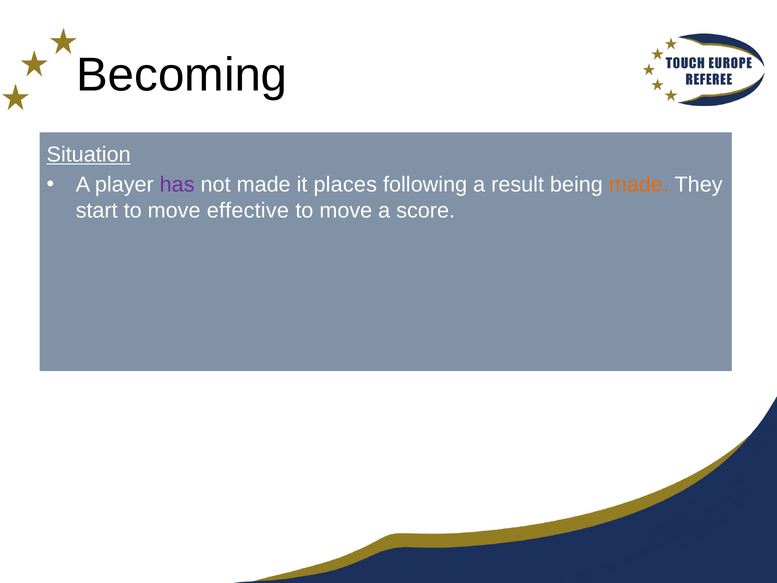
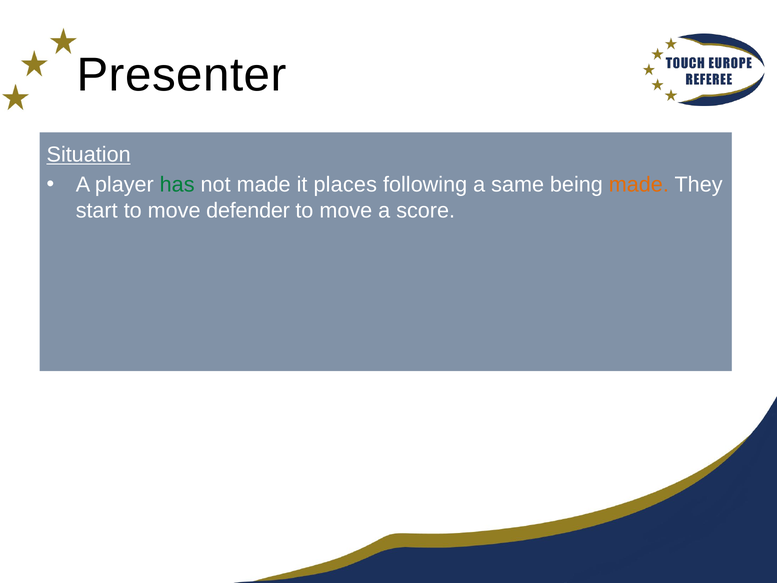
Becoming: Becoming -> Presenter (182, 75)
has colour: purple -> green (177, 185)
result: result -> same (518, 185)
effective: effective -> defender (248, 211)
